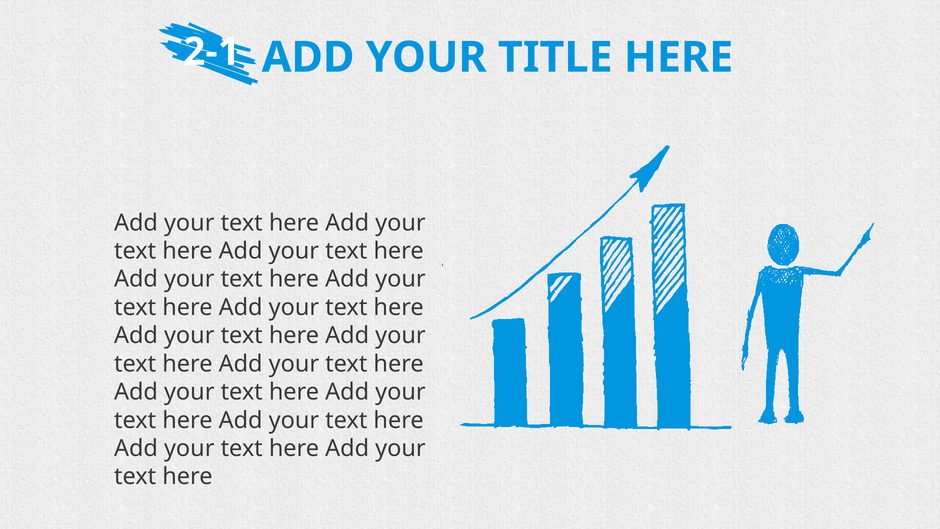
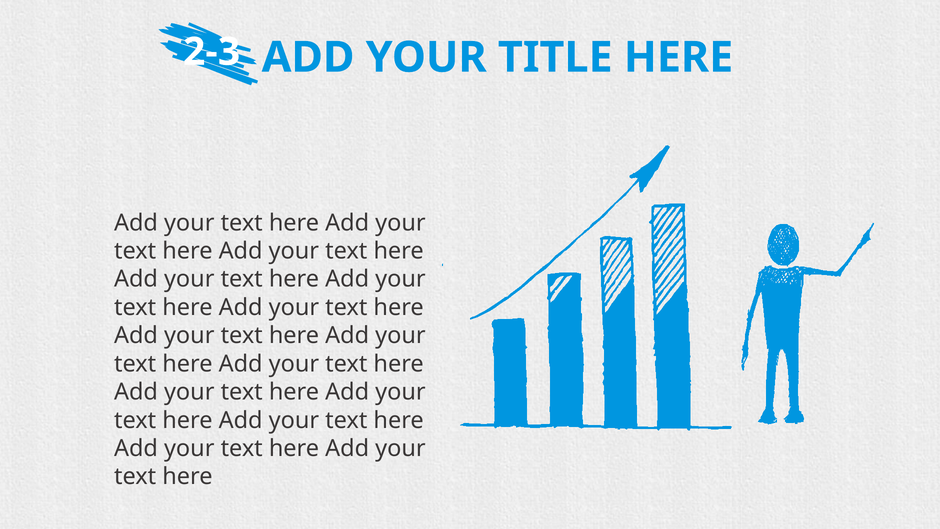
2-1: 2-1 -> 2-3 (212, 52)
